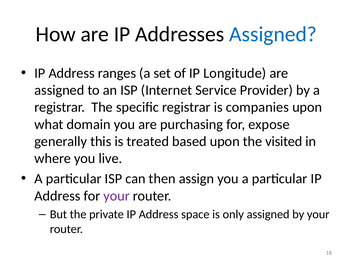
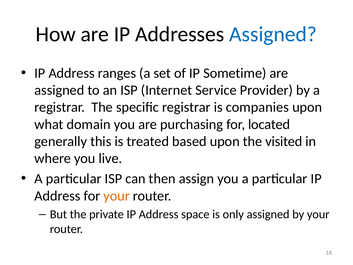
Longitude: Longitude -> Sometime (235, 73)
expose: expose -> located (269, 124)
your colour: purple -> orange (117, 196)
